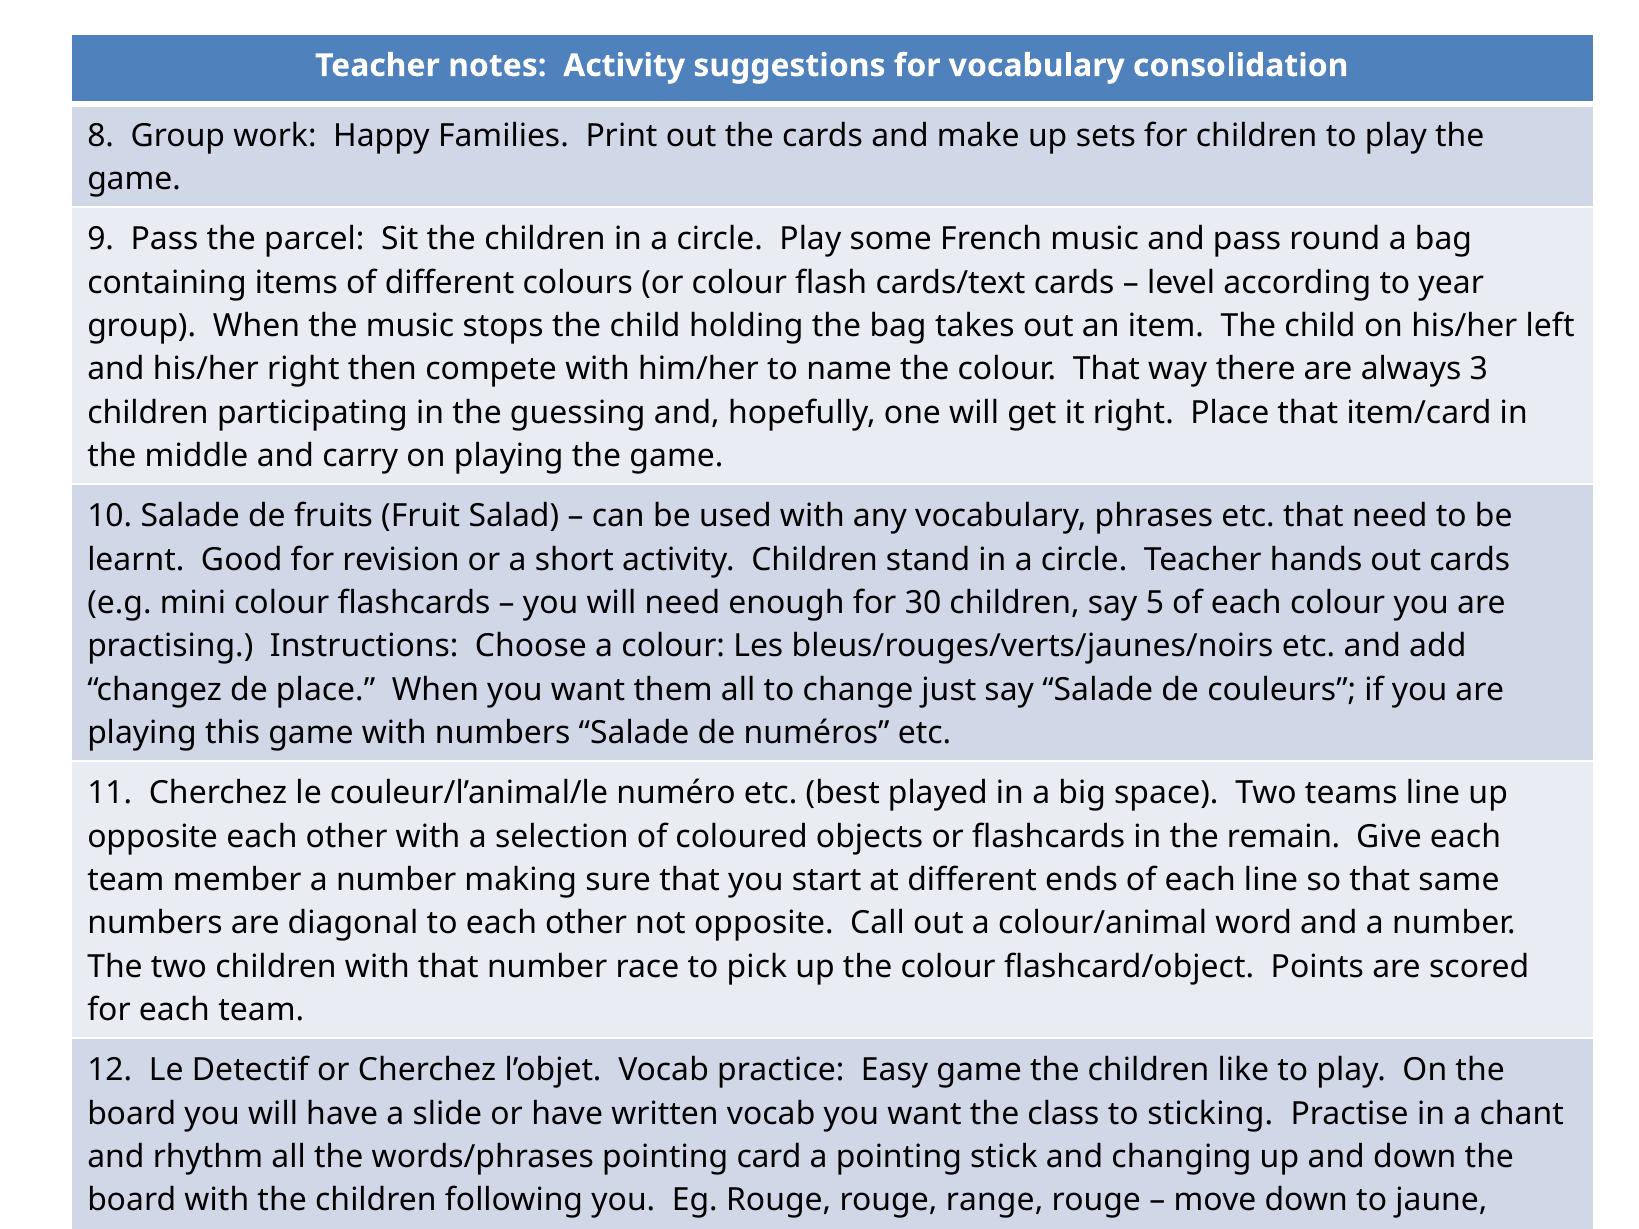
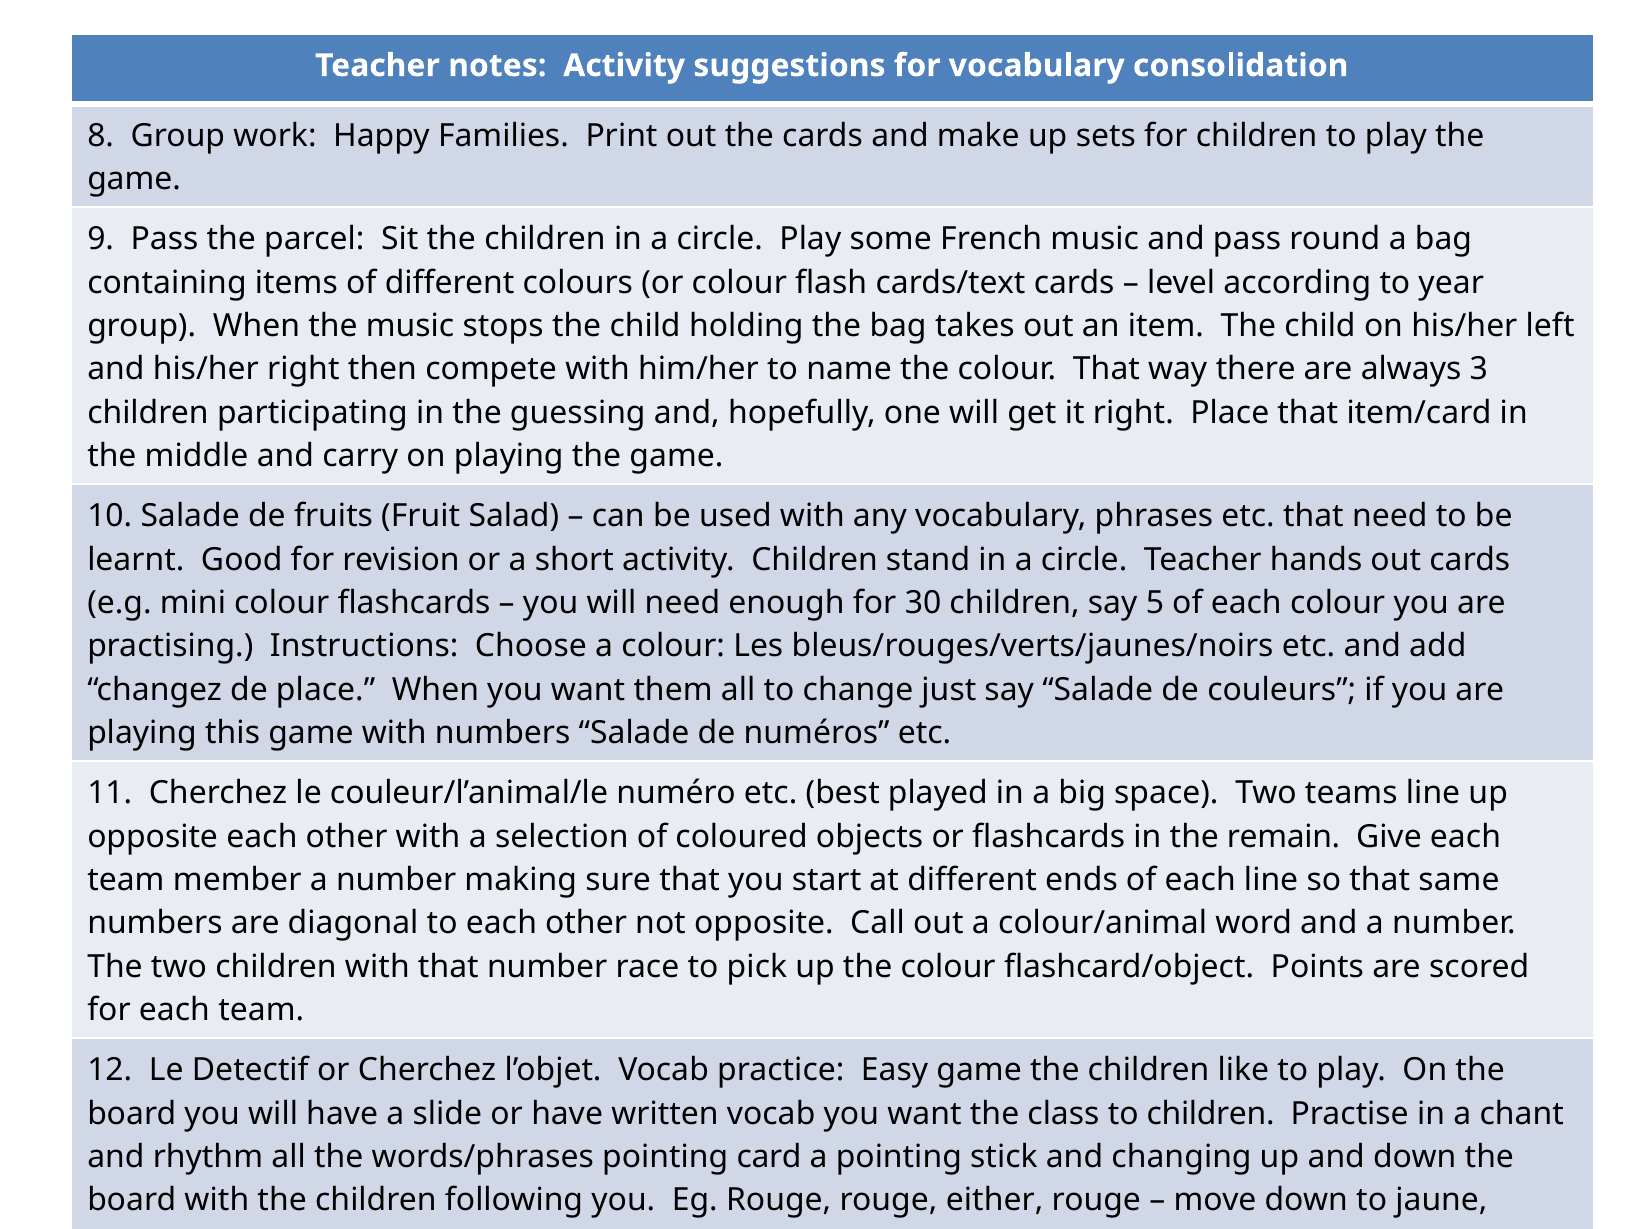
to sticking: sticking -> children (1211, 1114)
range: range -> either (995, 1201)
